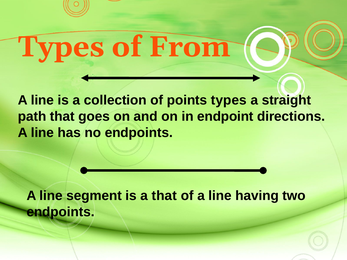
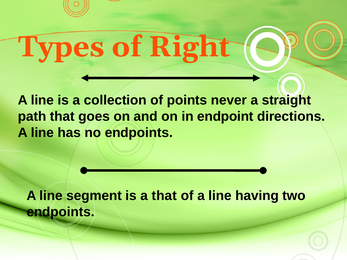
From: From -> Right (189, 47)
points types: types -> never (229, 100)
